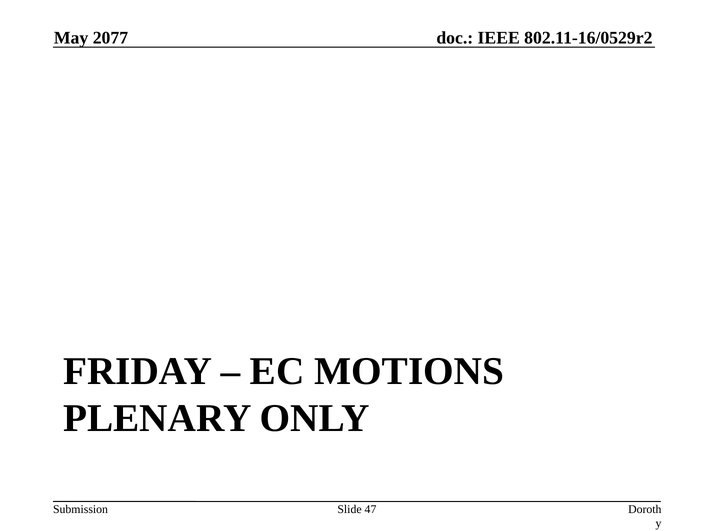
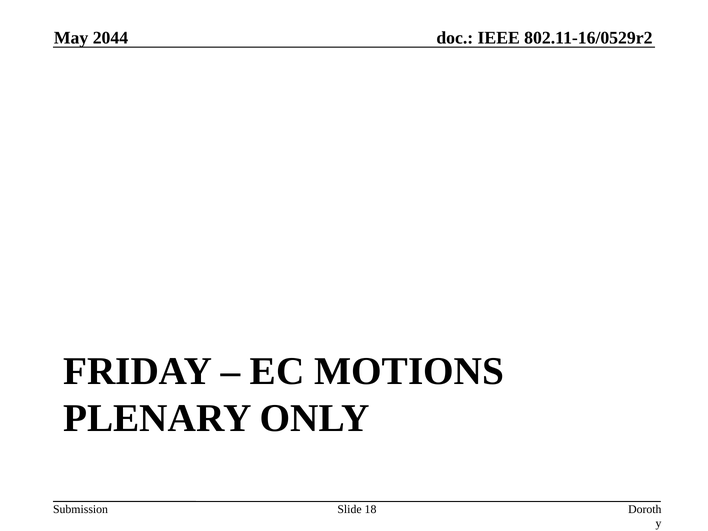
2077: 2077 -> 2044 (110, 38)
47: 47 -> 18 (371, 509)
